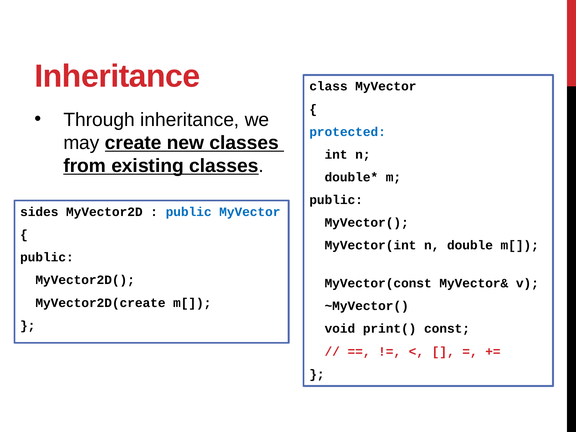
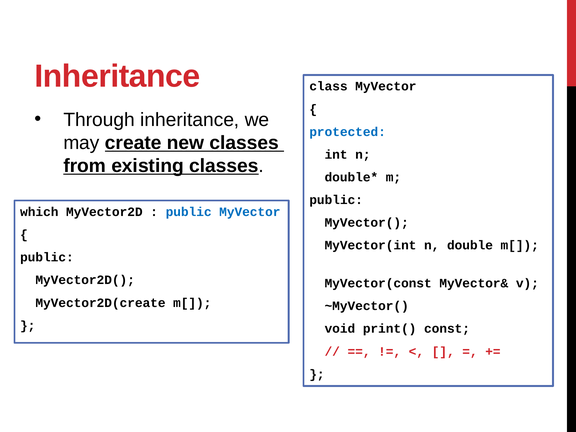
sides: sides -> which (39, 212)
